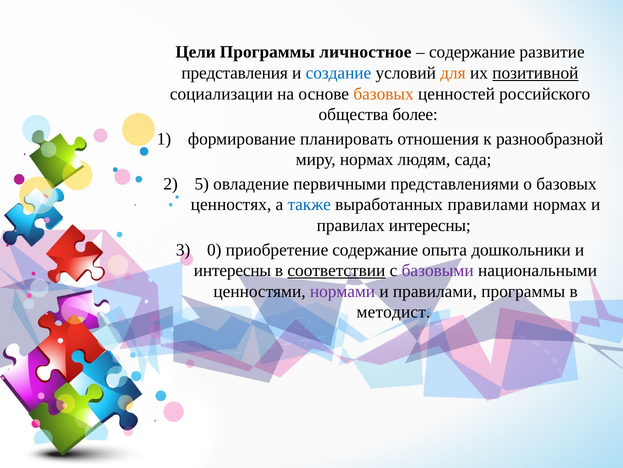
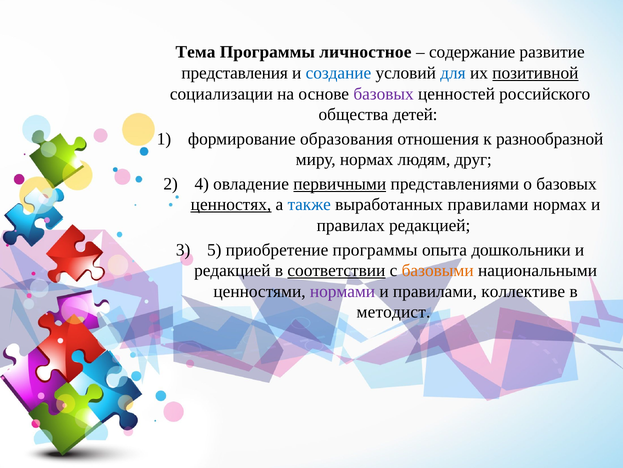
Цели: Цели -> Тема (195, 52)
для colour: orange -> blue (453, 73)
базовых colour: orange -> purple (384, 94)
более: более -> детей (415, 114)
планировать: планировать -> образования (347, 139)
сада: сада -> друг (473, 159)
5: 5 -> 4 (202, 184)
первичными underline: none -> present (340, 184)
ценностях underline: none -> present (231, 204)
правилах интересны: интересны -> редакцией (430, 225)
0: 0 -> 5 (214, 249)
приобретение содержание: содержание -> программы (375, 249)
интересны: интересны -> редакцией (232, 270)
базовыми colour: purple -> orange (438, 270)
правилами программы: программы -> коллективе (523, 291)
